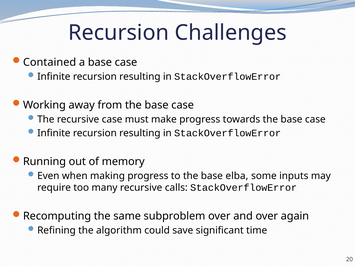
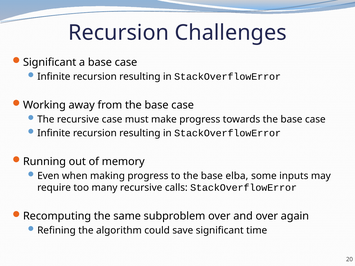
Contained: Contained -> Significant (50, 62)
